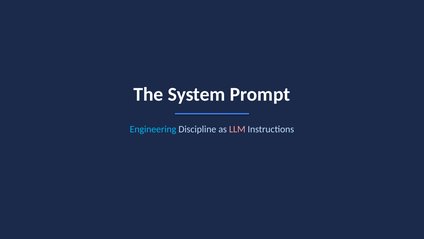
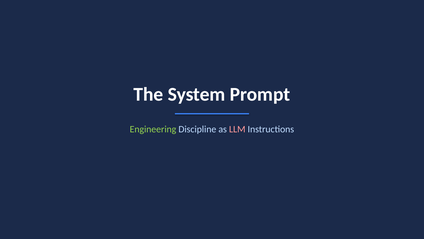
Engineering colour: light blue -> light green (153, 129)
